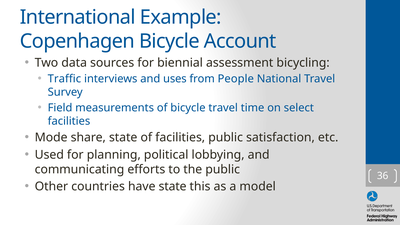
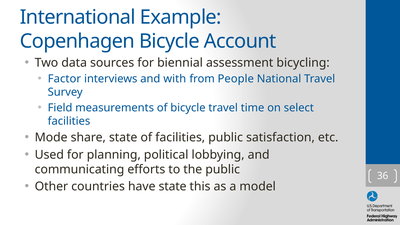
Traffic: Traffic -> Factor (64, 79)
uses: uses -> with (175, 79)
